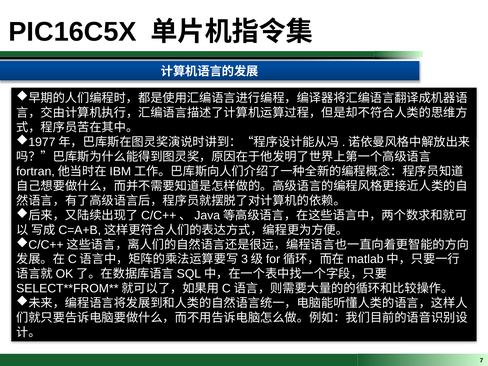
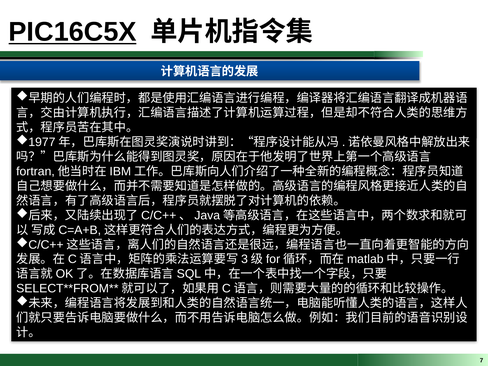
PIC16C5X underline: none -> present (73, 32)
